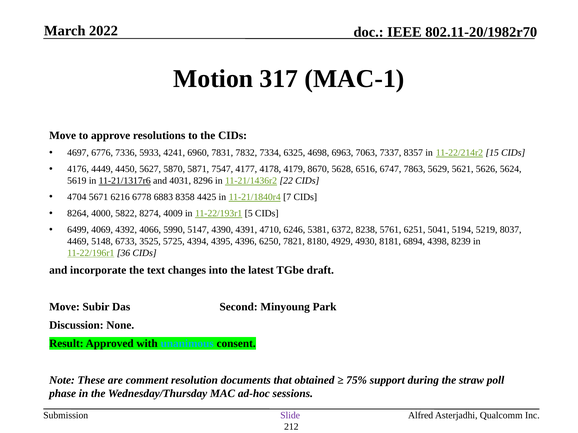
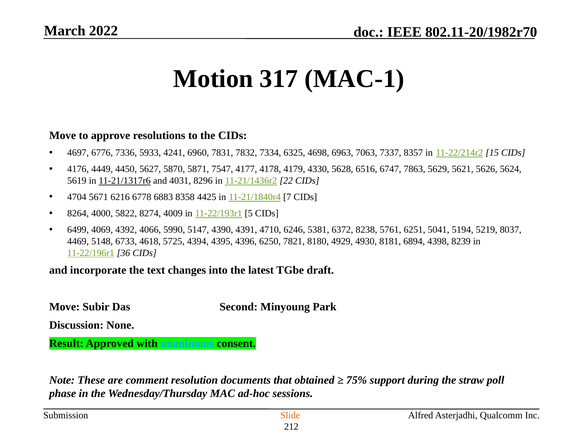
8670: 8670 -> 4330 (318, 169)
3525: 3525 -> 4618 (150, 242)
Slide colour: purple -> orange (290, 416)
